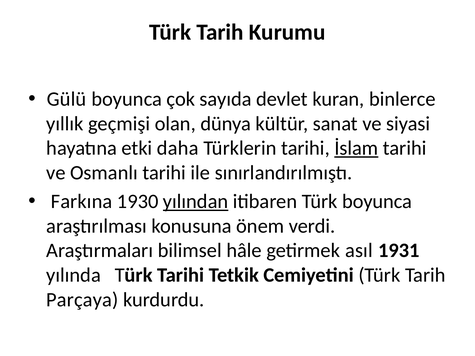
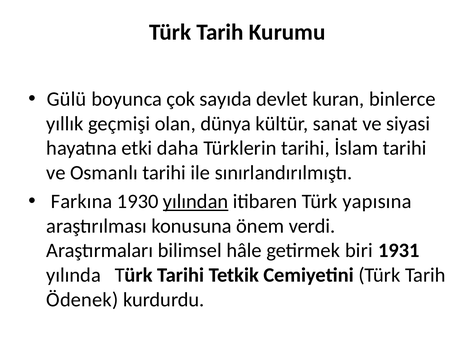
İslam underline: present -> none (356, 148)
Türk boyunca: boyunca -> yapısına (377, 202)
asıl: asıl -> biri (359, 251)
Parçaya: Parçaya -> Ödenek (82, 300)
